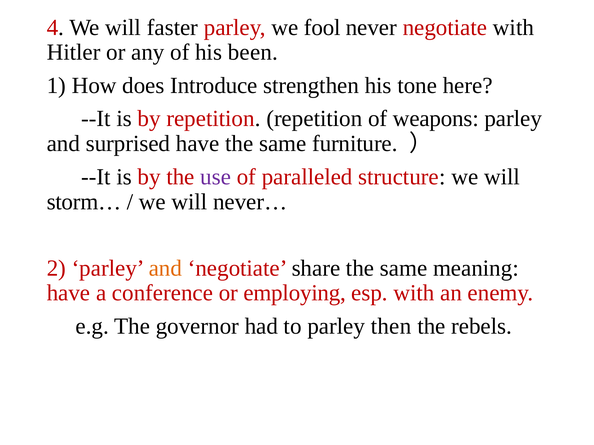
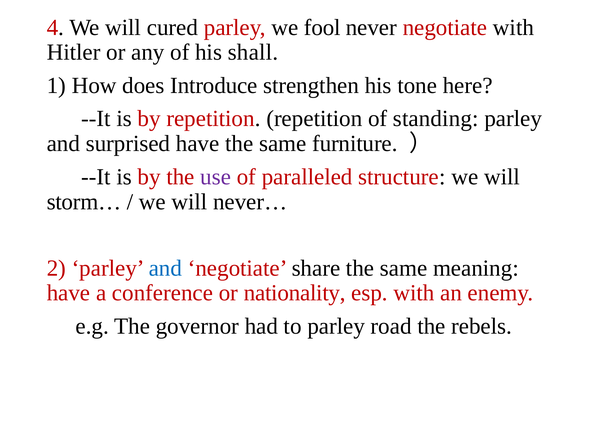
faster: faster -> cured (172, 27)
been: been -> shall (253, 52)
weapons: weapons -> standing (436, 119)
and colour: orange -> blue (165, 268)
employing: employing -> nationality (295, 293)
then: then -> road (391, 327)
